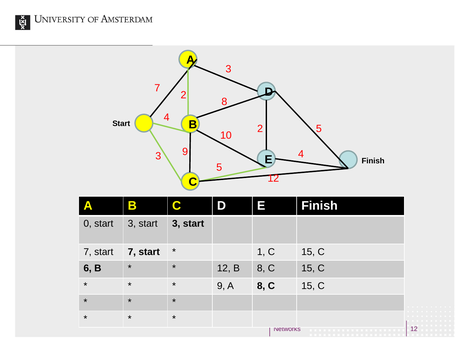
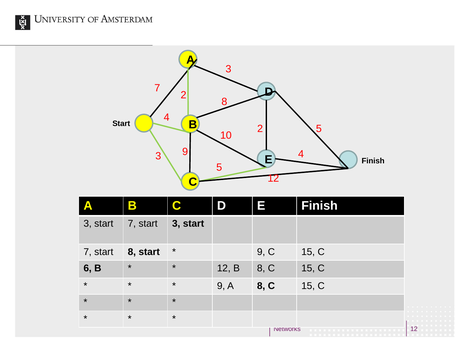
0: 0 -> 3 (88, 224)
3: 3 -> 7 (132, 224)
7 start 7: 7 -> 8 (132, 252)
1: 1 -> 9 (261, 252)
